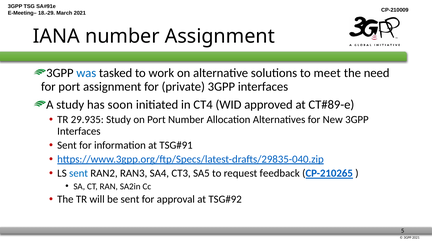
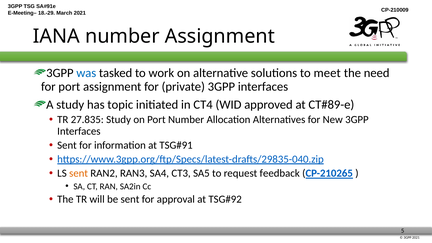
soon: soon -> topic (120, 105)
29.935: 29.935 -> 27.835 (87, 120)
sent colour: blue -> orange (79, 173)
